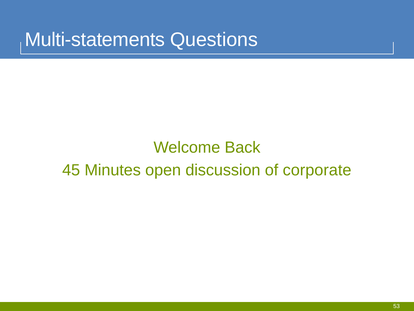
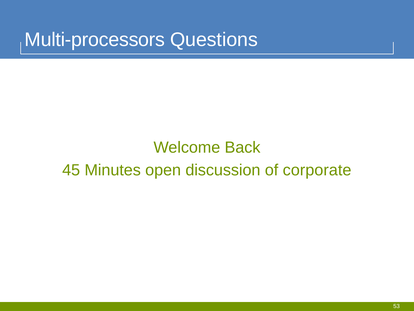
Multi-statements: Multi-statements -> Multi-processors (95, 40)
